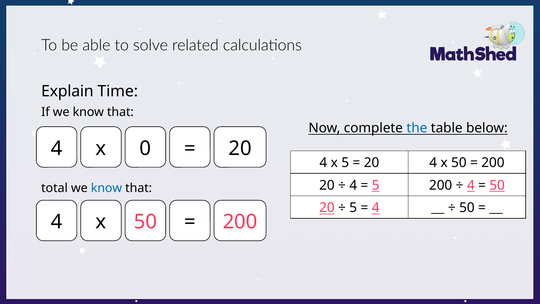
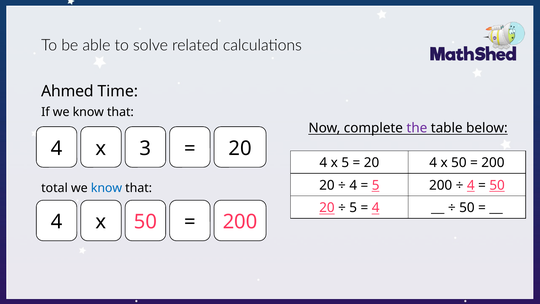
Explain: Explain -> Ahmed (67, 91)
the colour: blue -> purple (417, 128)
0: 0 -> 3 (145, 148)
